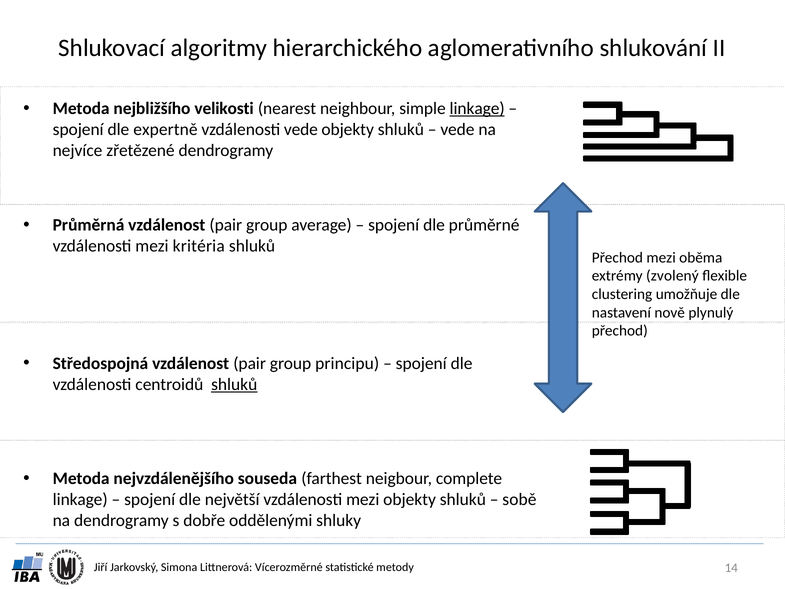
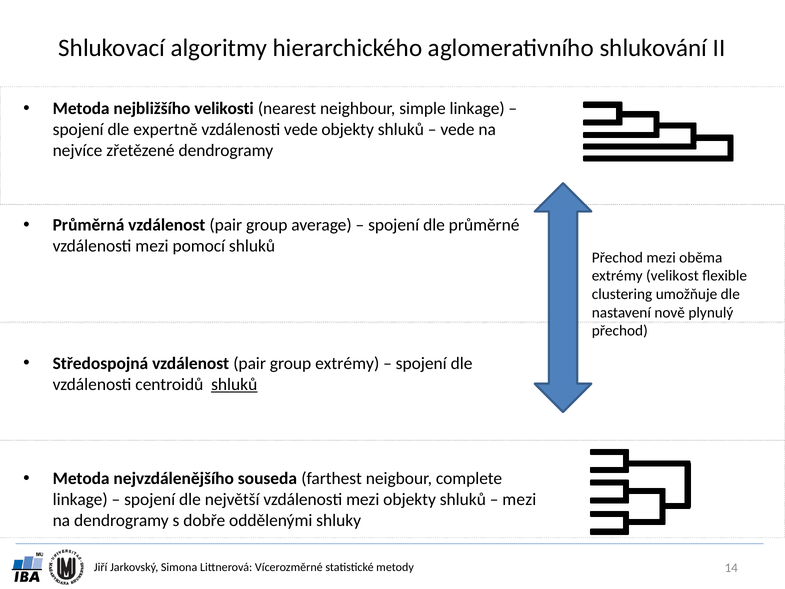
linkage underline: present -> none (477, 109)
kritéria: kritéria -> pomocí (199, 246)
zvolený: zvolený -> velikost (672, 276)
group principu: principu -> extrémy (347, 363)
sobě: sobě -> mezi (519, 499)
